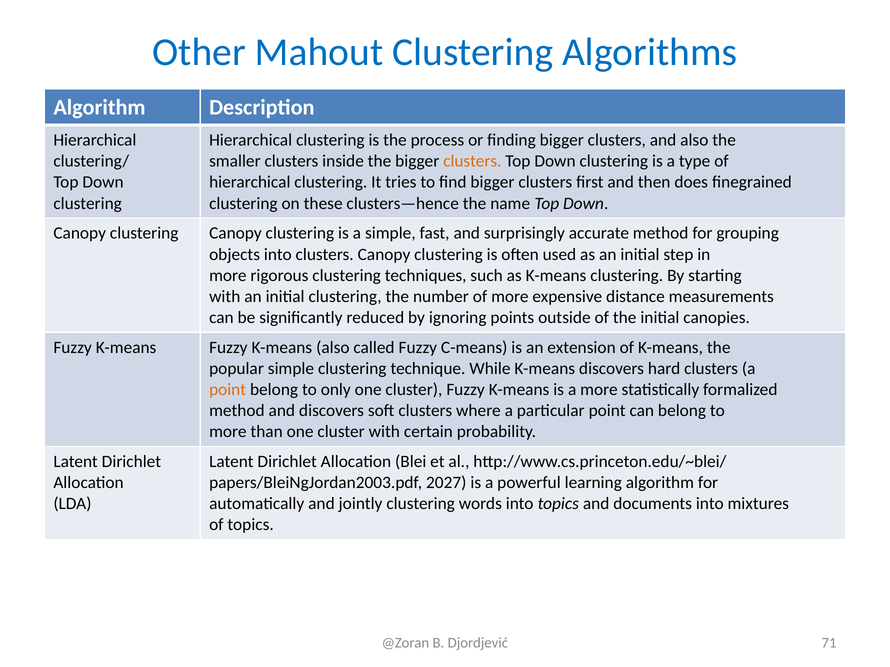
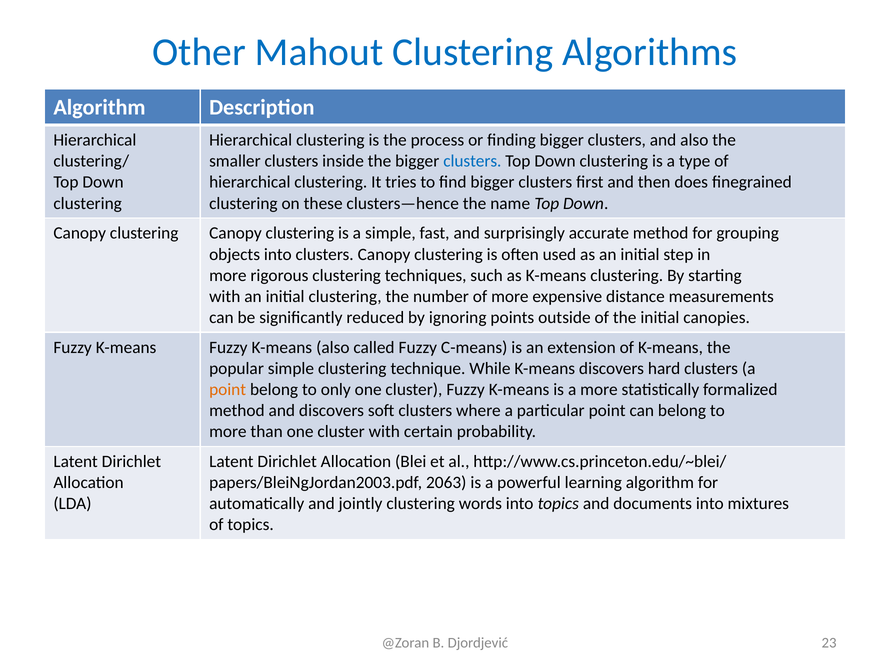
clusters colour: orange -> blue (472, 161)
2027: 2027 -> 2063 (446, 483)
71: 71 -> 23 (829, 643)
